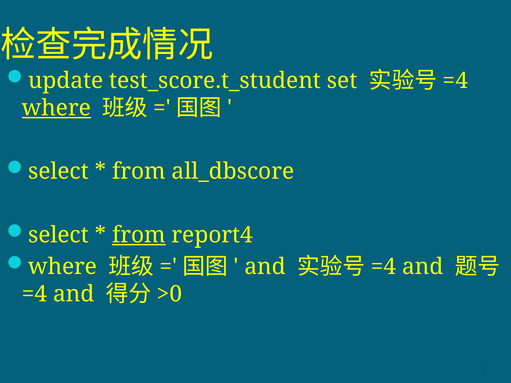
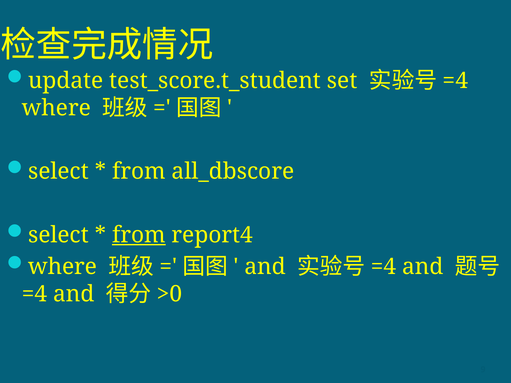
where underline: present -> none (56, 108)
